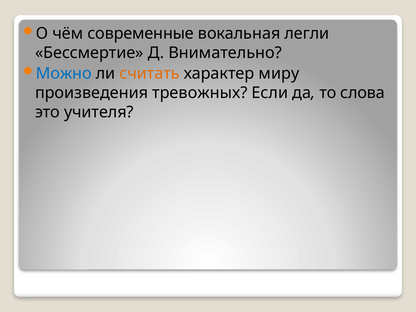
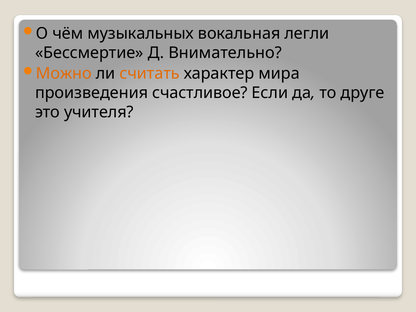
современные: современные -> музыкальных (141, 33)
Можно colour: blue -> orange (64, 74)
миру: миру -> мира (279, 74)
тревожных: тревожных -> счастливое (200, 93)
слова: слова -> друге (362, 93)
